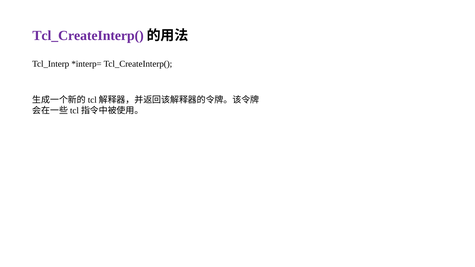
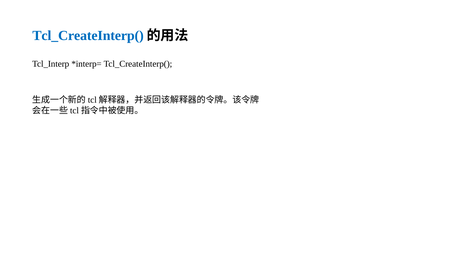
Tcl_CreateInterp( colour: purple -> blue (88, 36)
